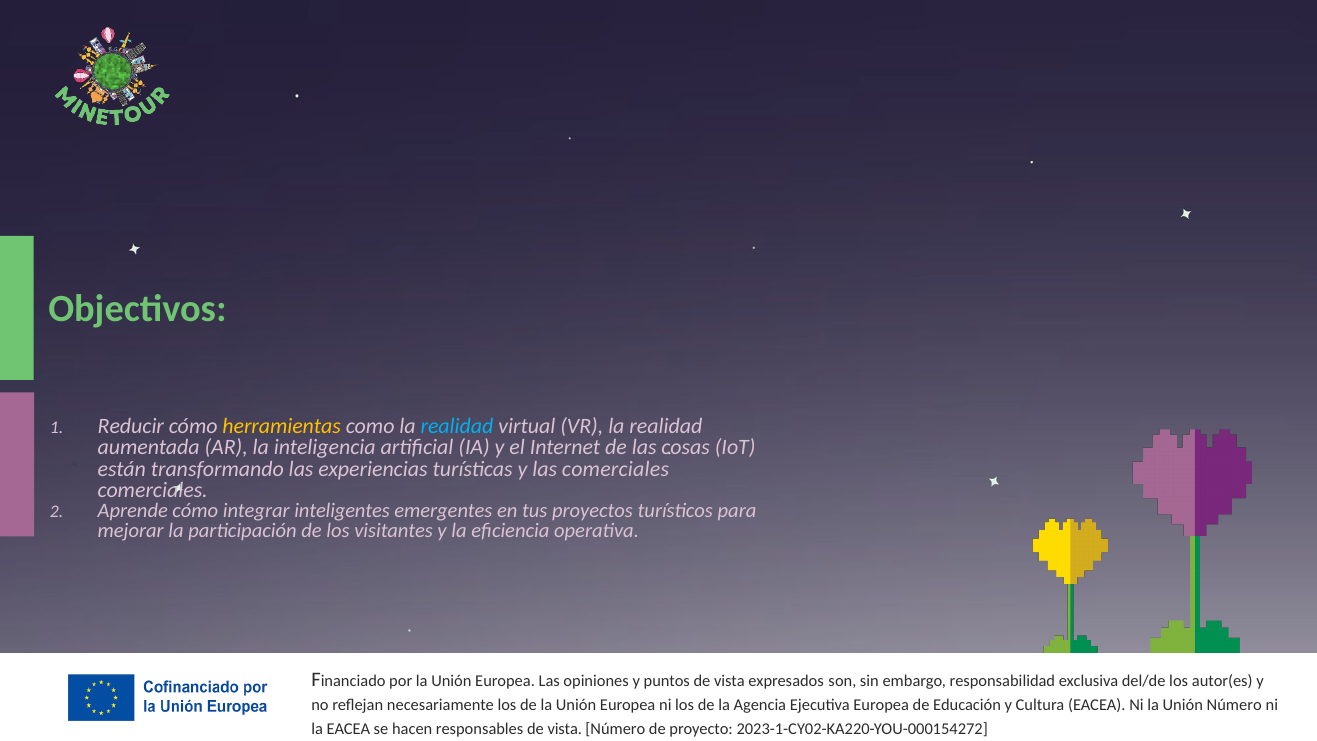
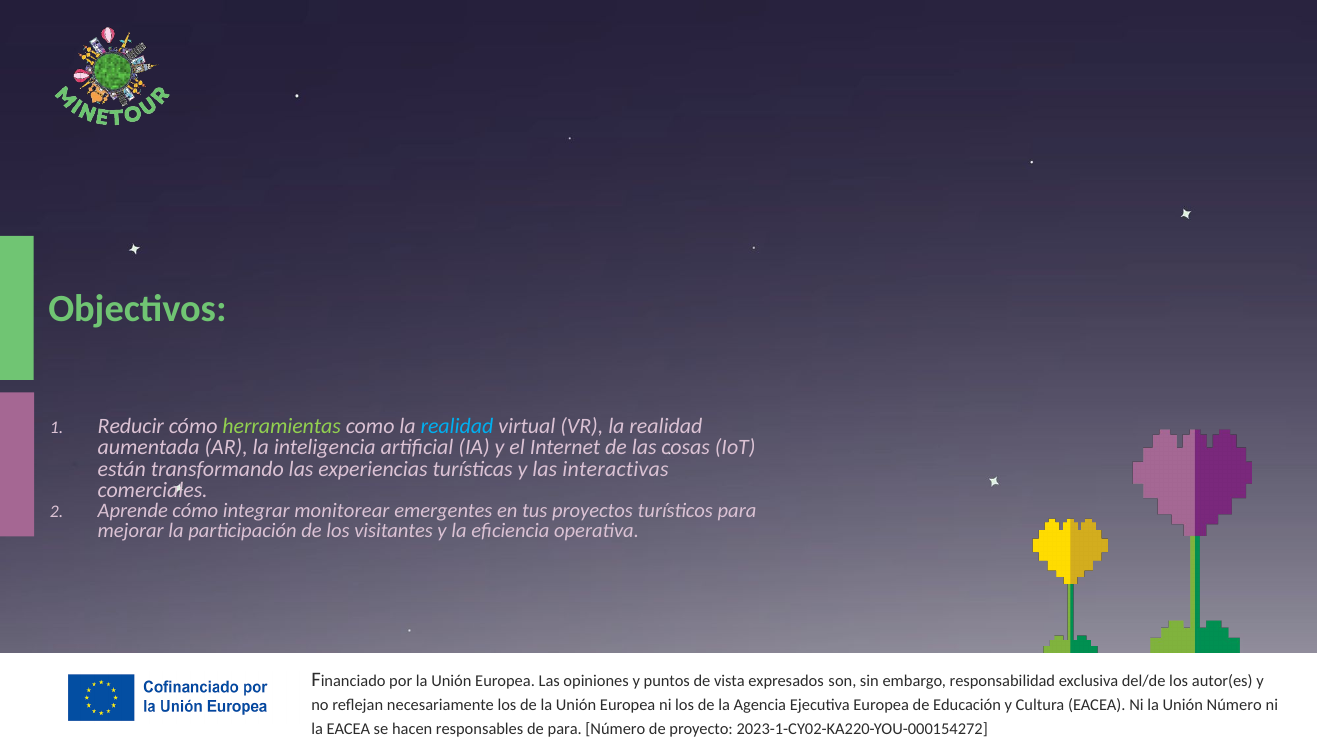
herramientas colour: yellow -> light green (282, 426)
las comerciales: comerciales -> interactivas (616, 469)
inteligentes: inteligentes -> monitorear (342, 511)
responsables de vista: vista -> para (565, 729)
